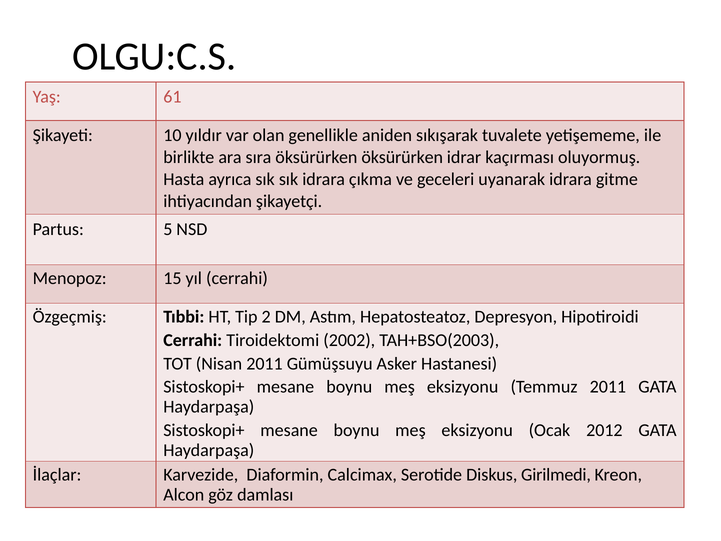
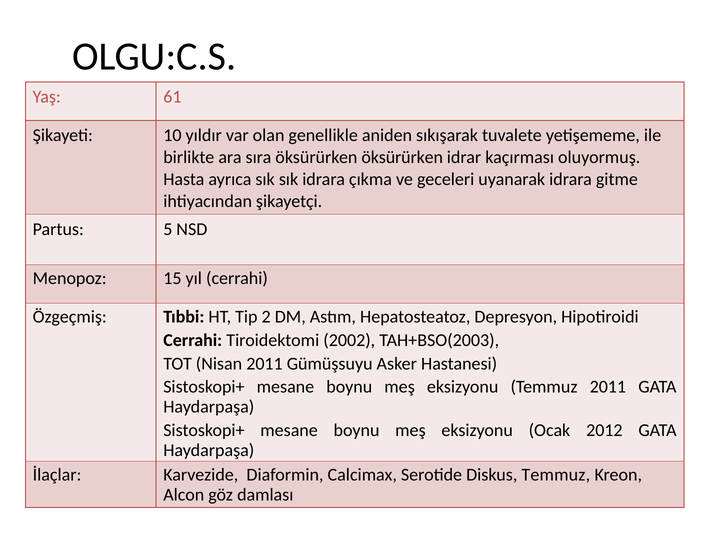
Diskus Girilmedi: Girilmedi -> Temmuz (556, 475)
